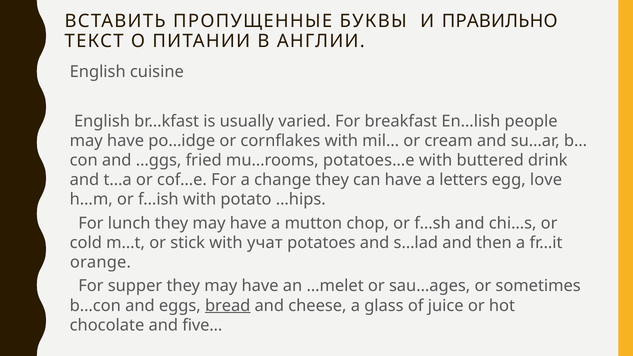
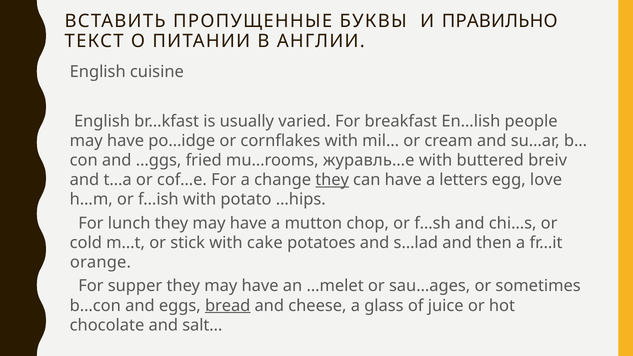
potatoes…e: potatoes…e -> журавль…e (369, 160)
drink: drink -> breiv (548, 160)
they underline: none -> present (332, 180)
учат: учат -> cake (265, 243)
five…: five… -> salt… (202, 325)
